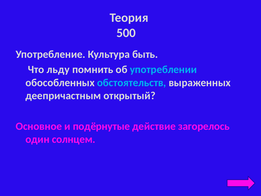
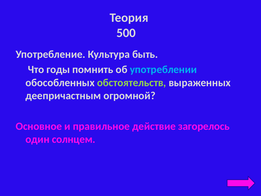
льду: льду -> годы (58, 69)
обстоятельств colour: light blue -> light green (132, 83)
открытый: открытый -> огромной (130, 96)
подёрнутые: подёрнутые -> правильное (101, 126)
